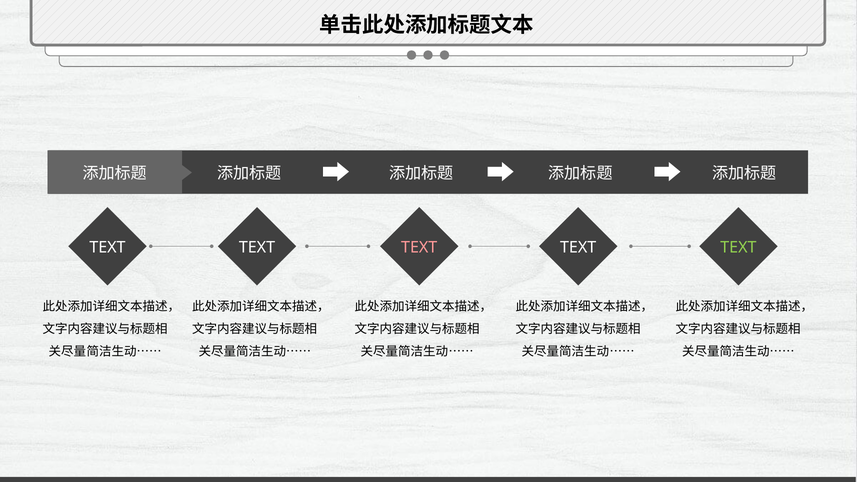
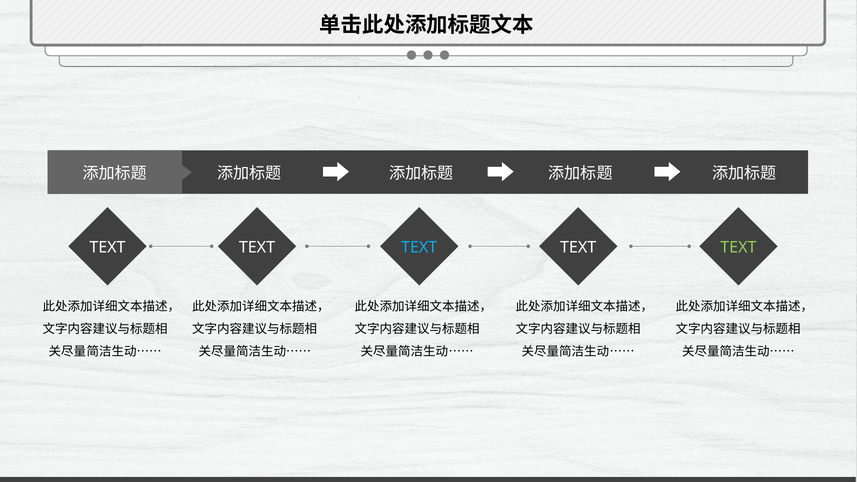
TEXT colour: pink -> light blue (419, 247)
